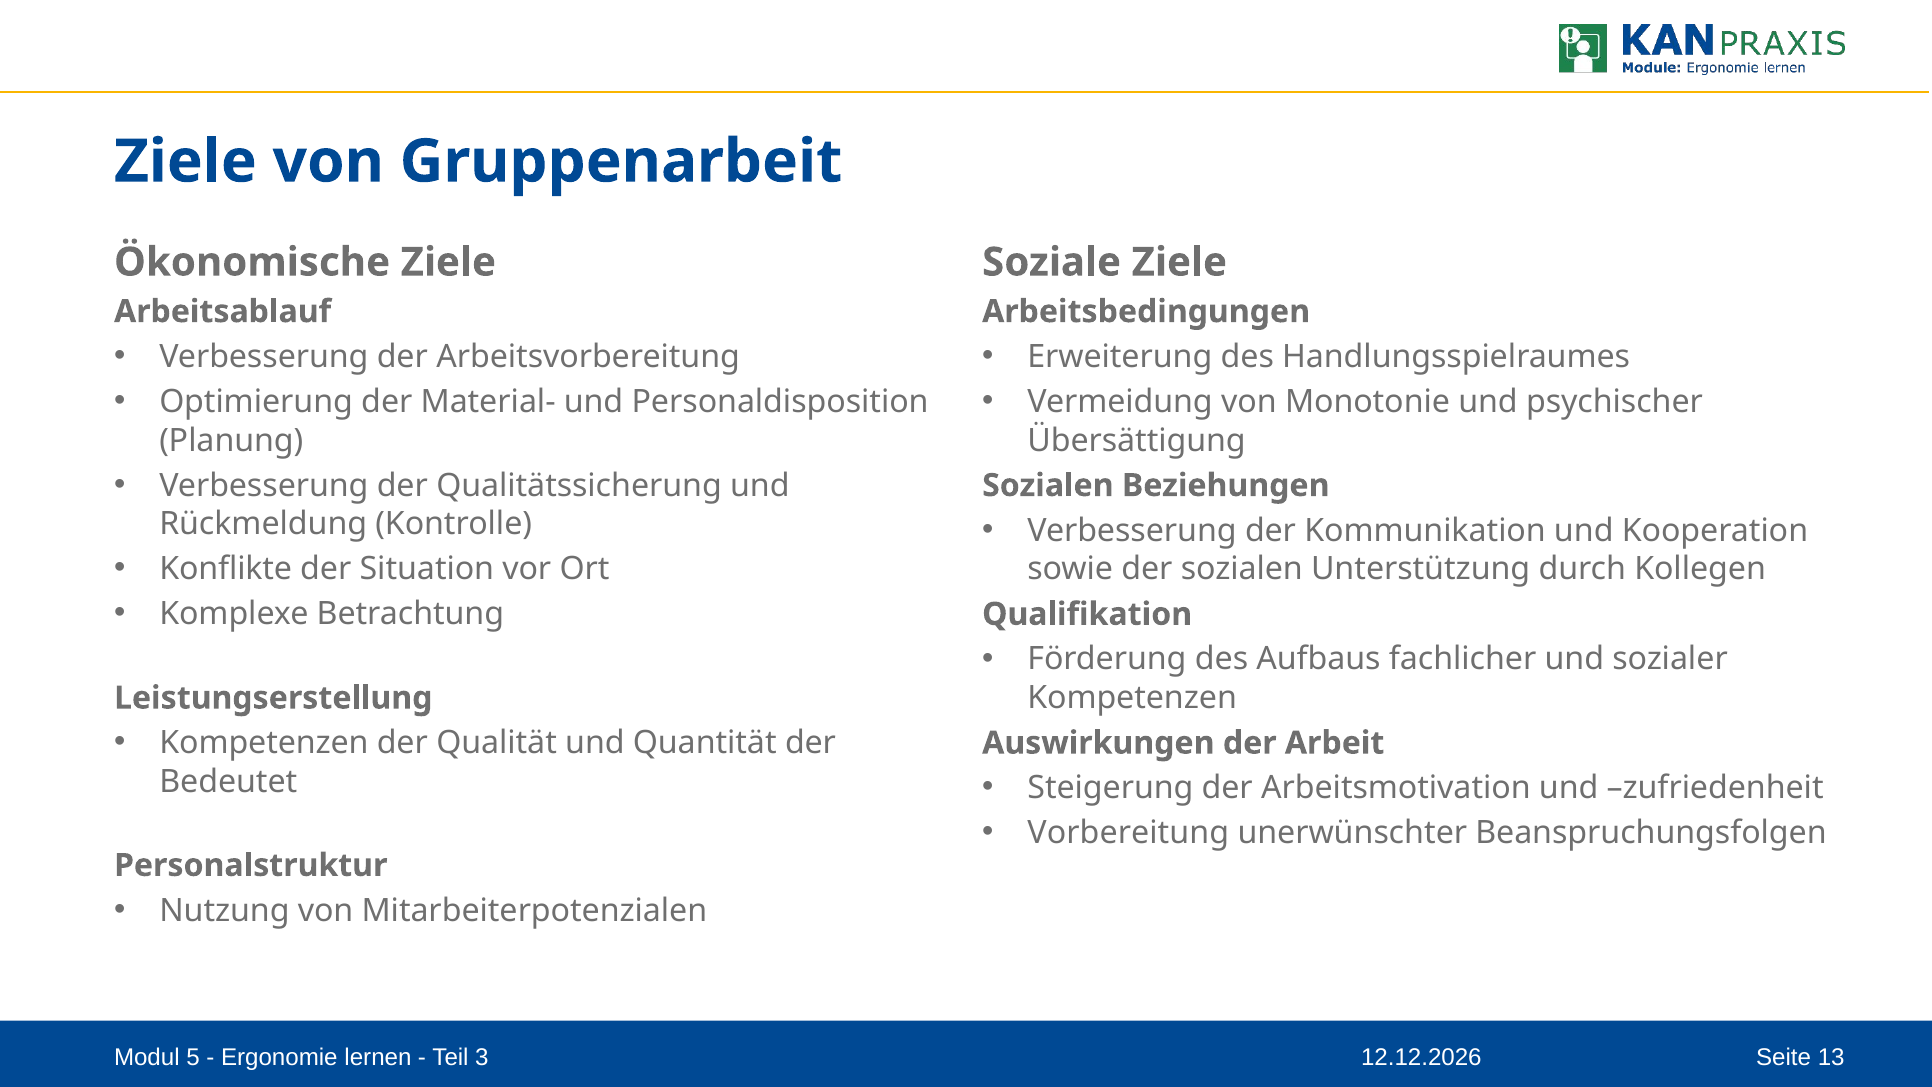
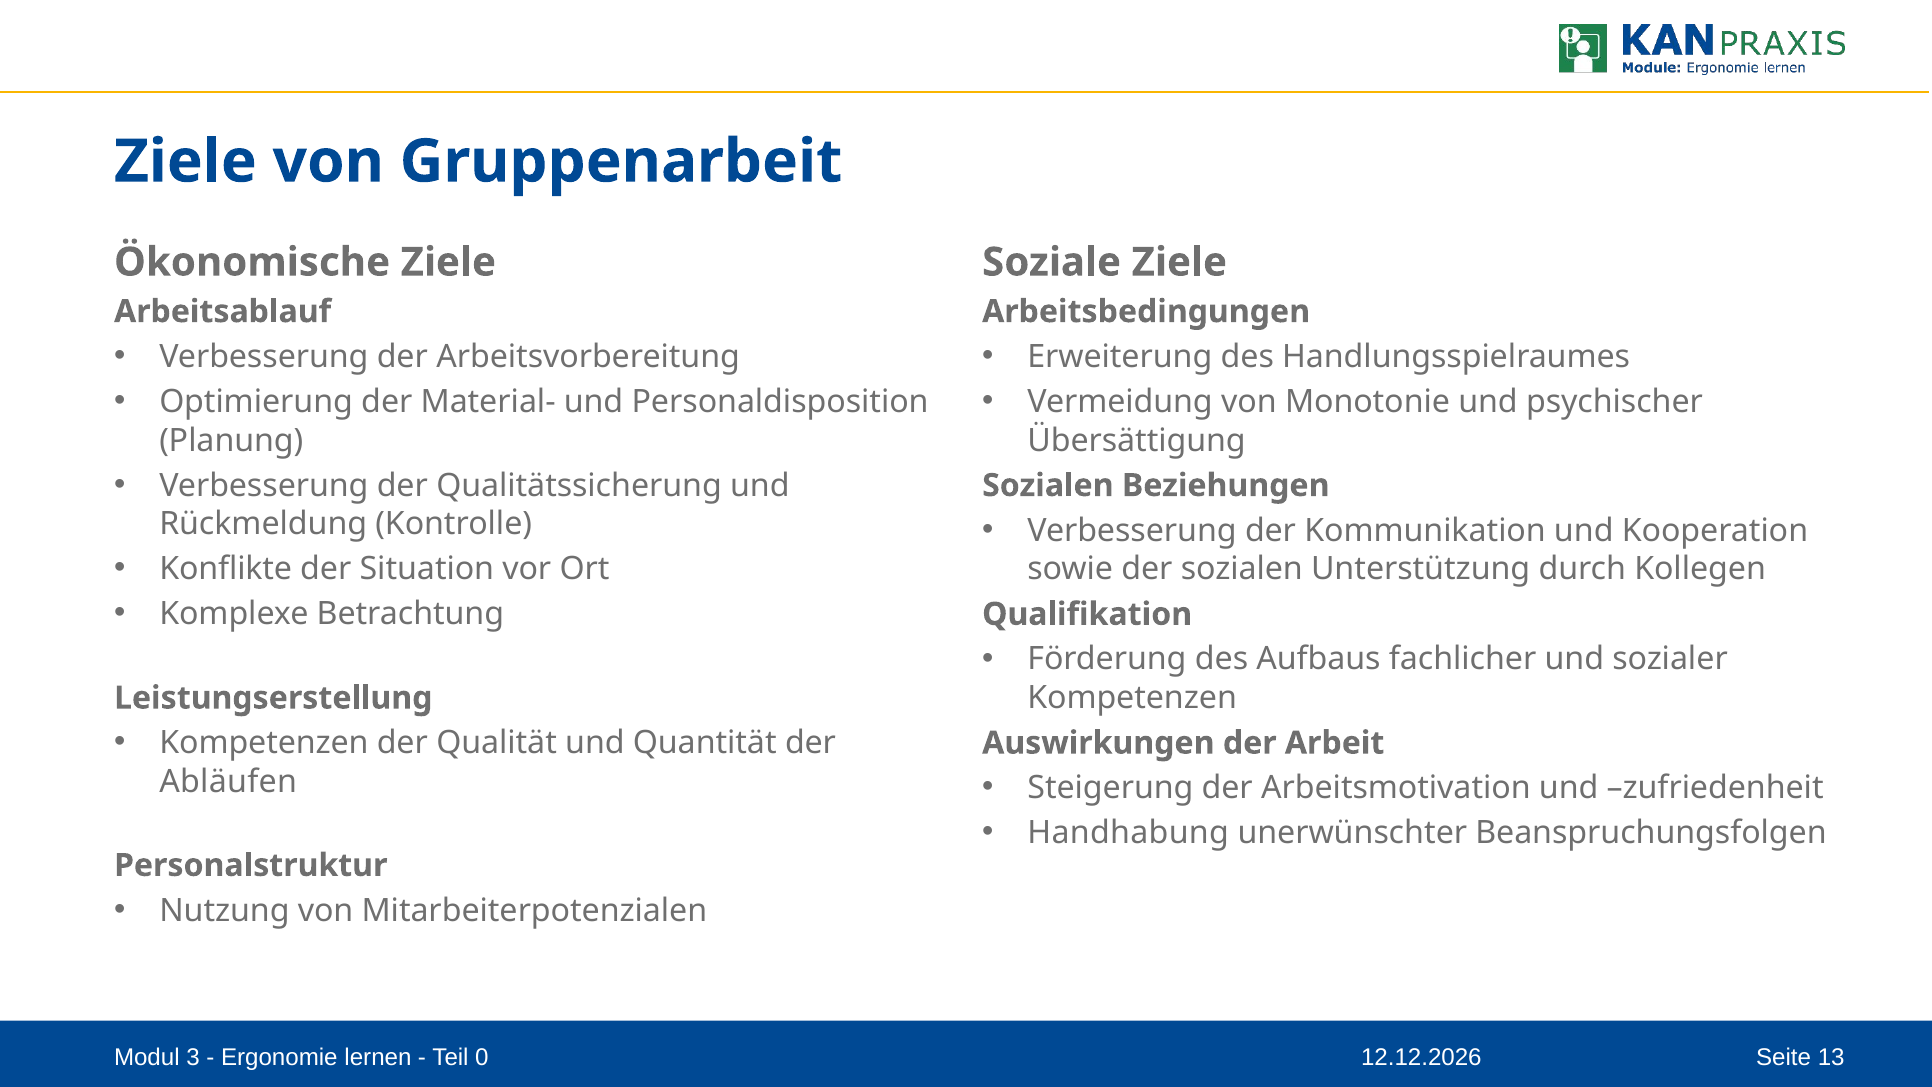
Bedeutet: Bedeutet -> Abläufen (228, 781)
Vorbereitung: Vorbereitung -> Handhabung (1128, 833)
5: 5 -> 3 (193, 1057)
3: 3 -> 0 (482, 1057)
